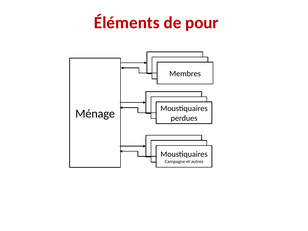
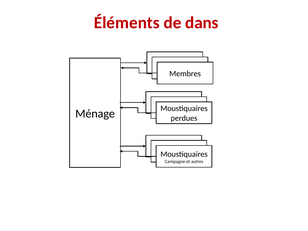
pour: pour -> dans (202, 23)
